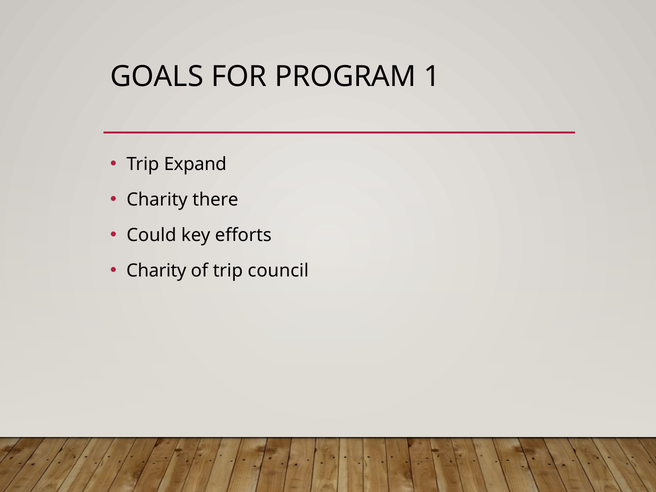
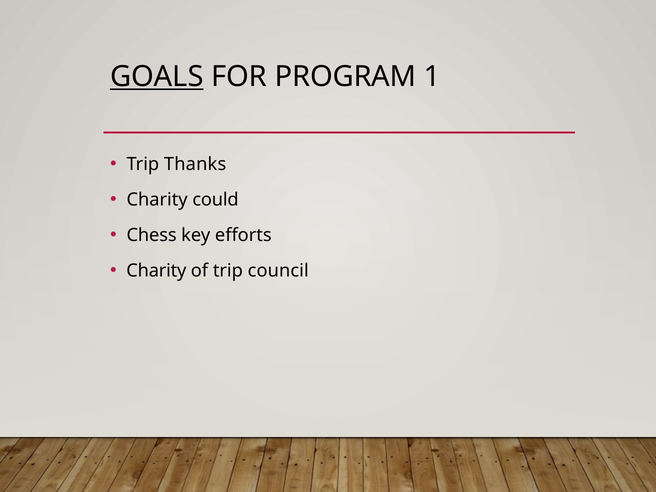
GOALS underline: none -> present (157, 77)
Expand: Expand -> Thanks (195, 164)
there: there -> could (215, 200)
Could: Could -> Chess (152, 235)
